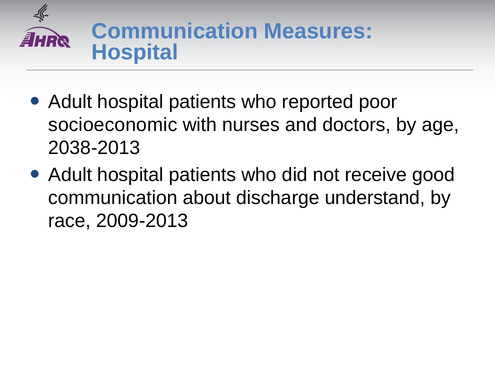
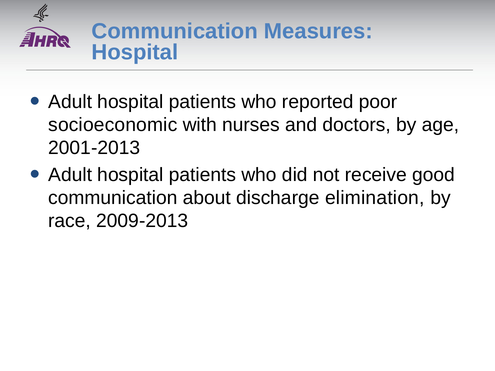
2038-2013: 2038-2013 -> 2001-2013 (94, 148)
understand: understand -> elimination (375, 198)
